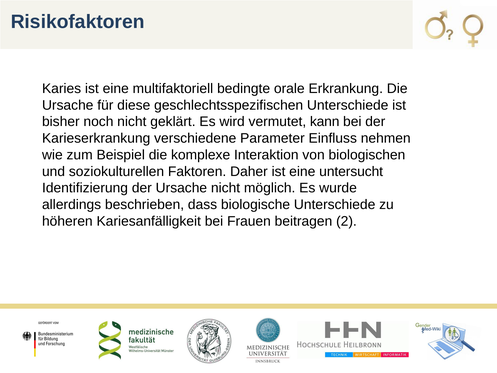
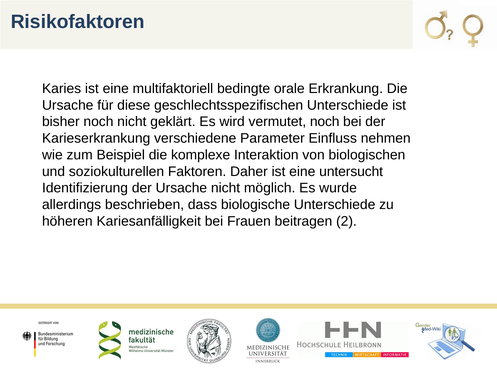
vermutet kann: kann -> noch (325, 122)
